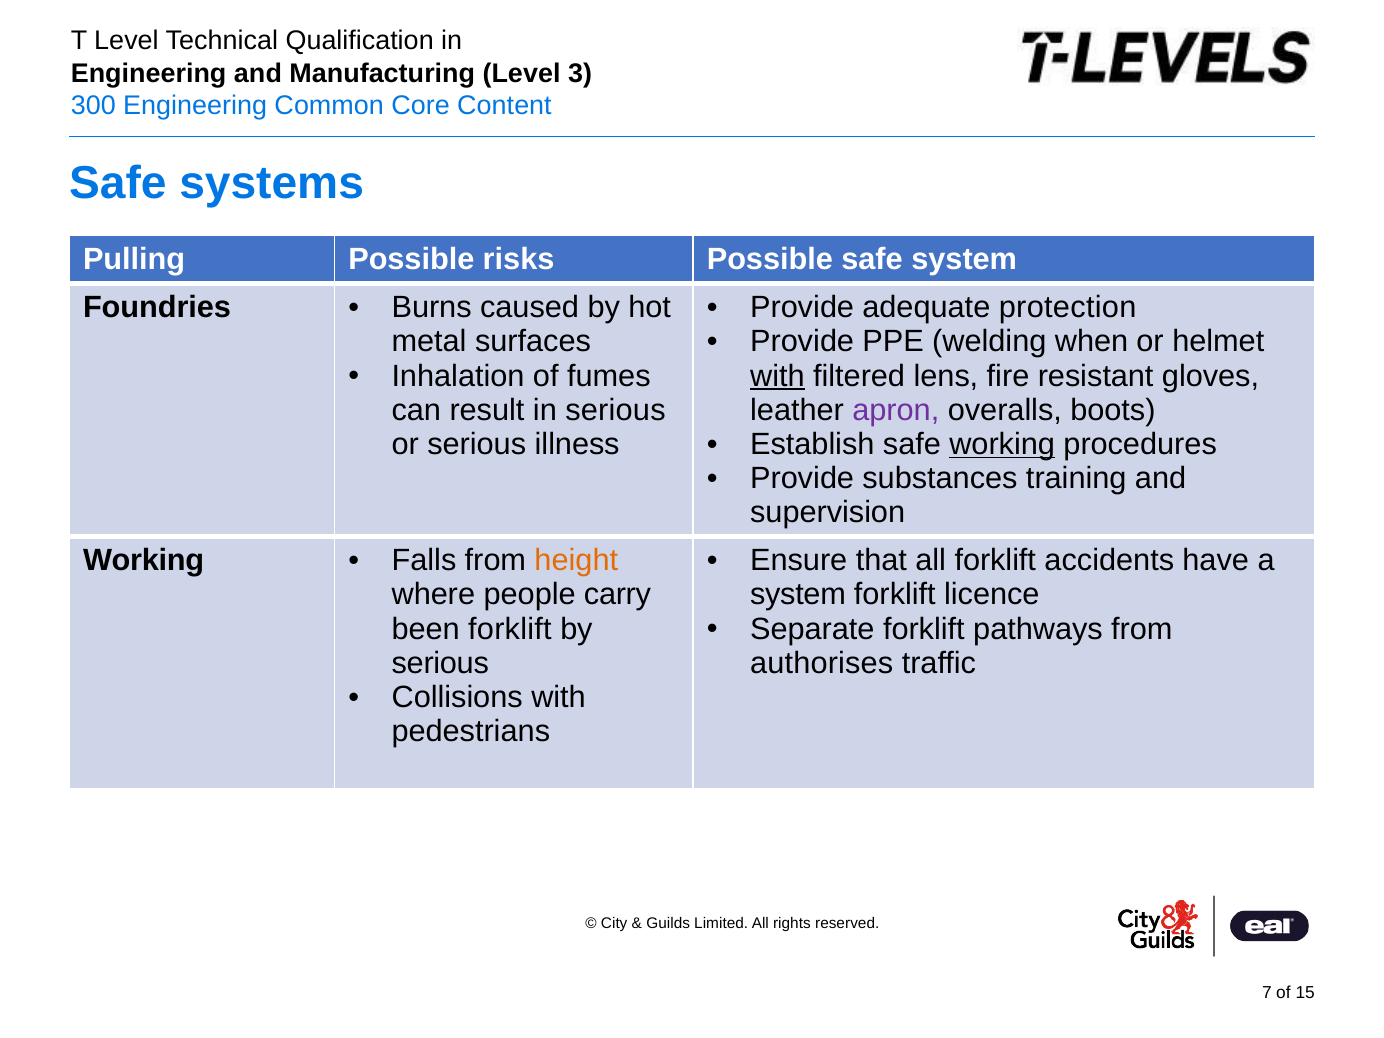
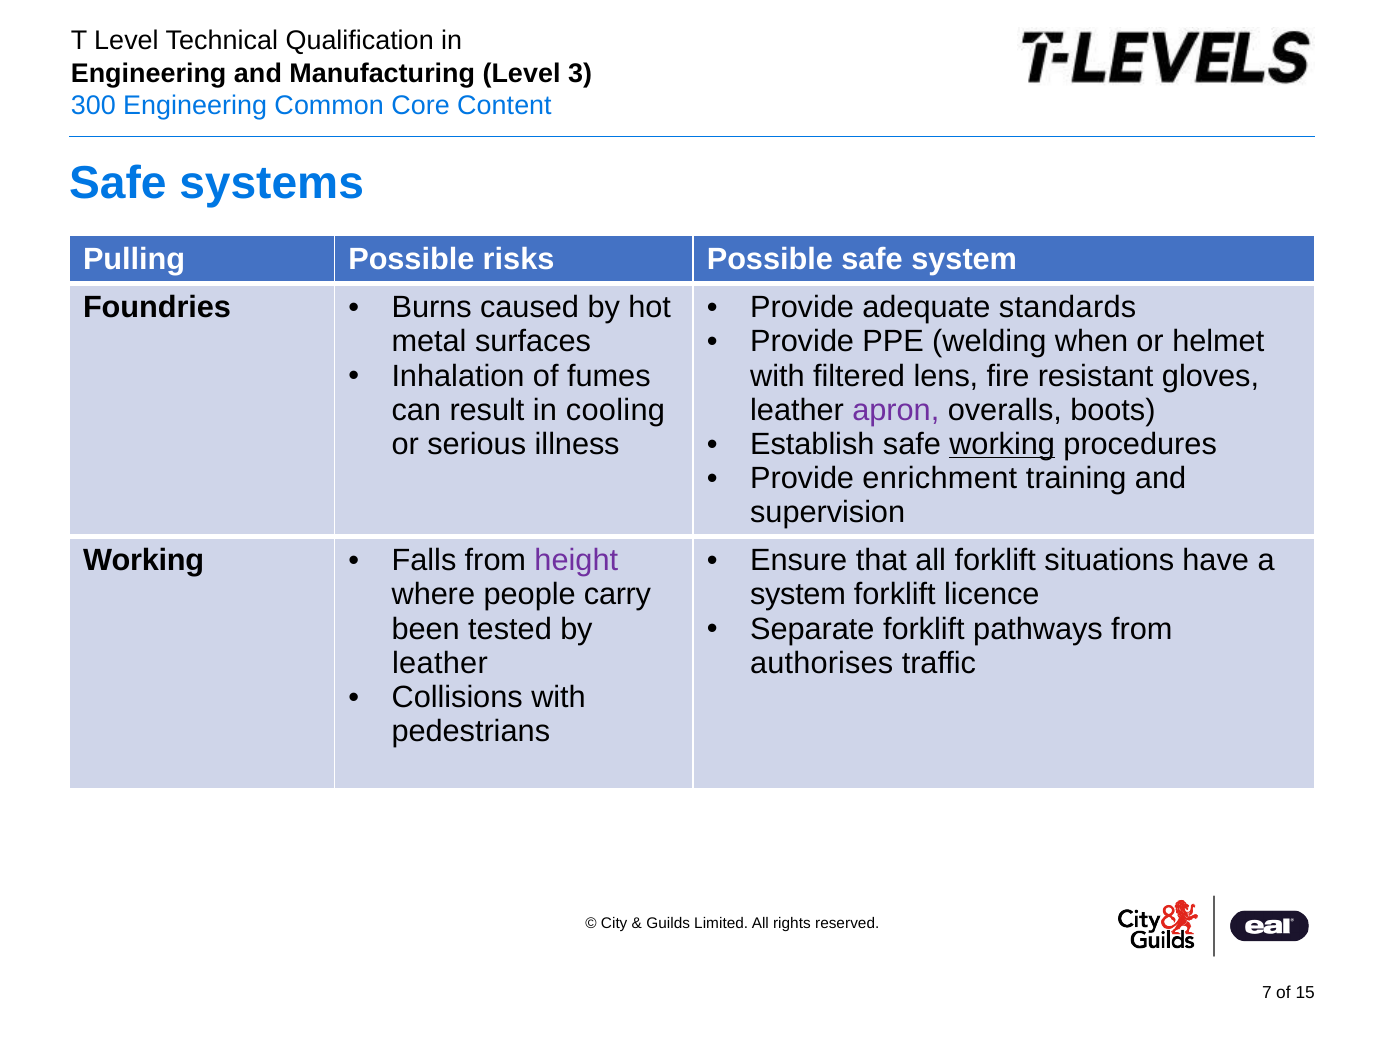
protection: protection -> standards (1068, 308)
with underline: present -> none (777, 376)
in serious: serious -> cooling (615, 410)
substances: substances -> enrichment (940, 478)
height colour: orange -> purple (576, 561)
accidents: accidents -> situations (1109, 561)
been forklift: forklift -> tested (510, 629)
serious: serious -> leather (440, 663)
